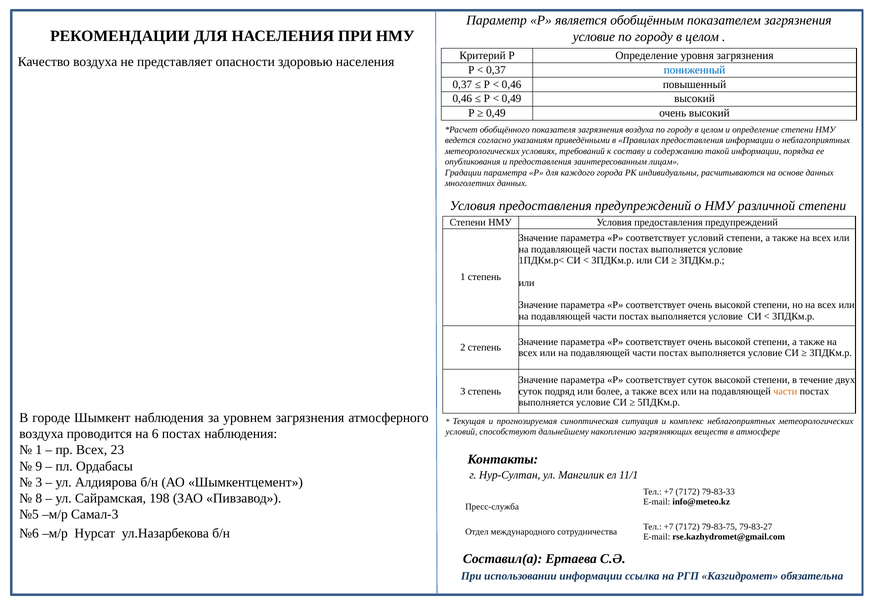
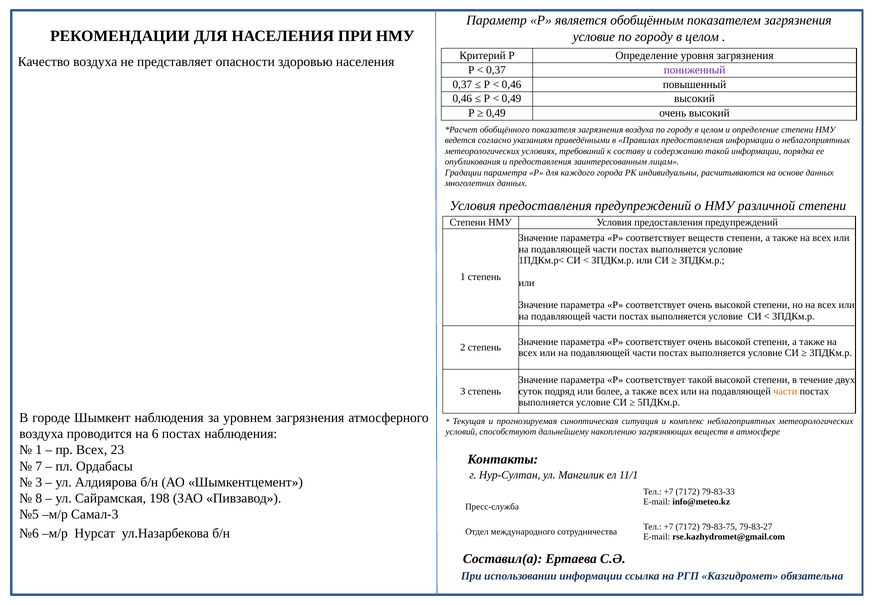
пониженный colour: blue -> purple (695, 70)
соответствует условий: условий -> веществ (706, 238)
соответствует суток: суток -> такой (700, 380)
9: 9 -> 7 (39, 466)
